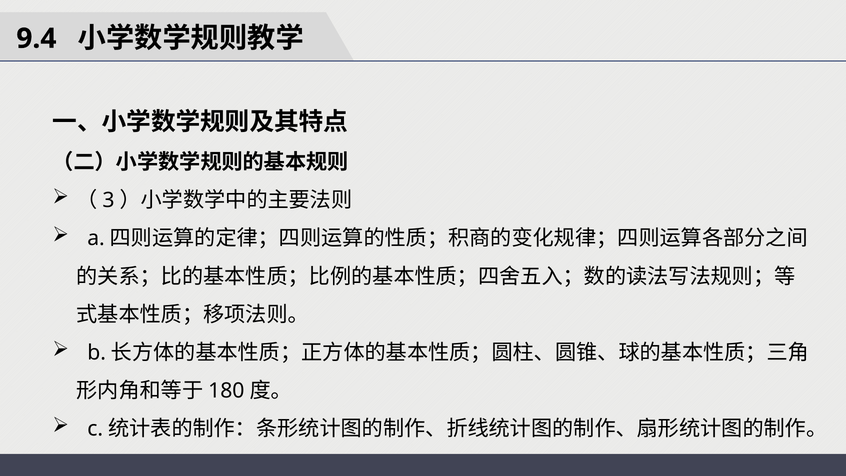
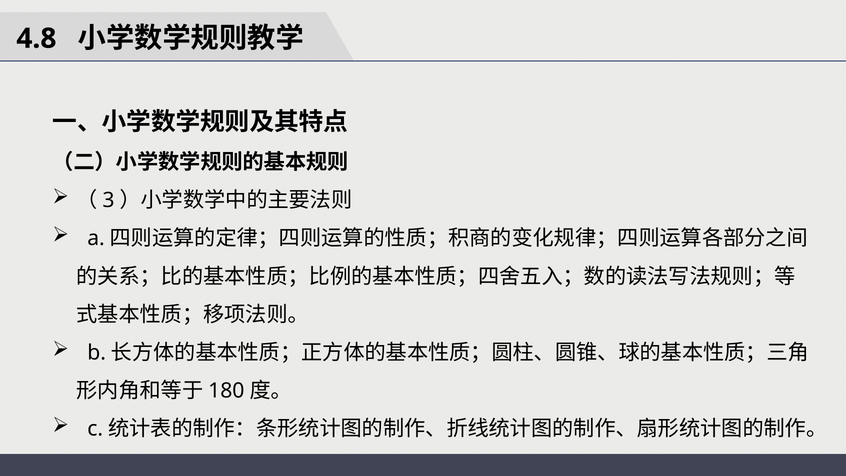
9.4: 9.4 -> 4.8 (36, 38)
